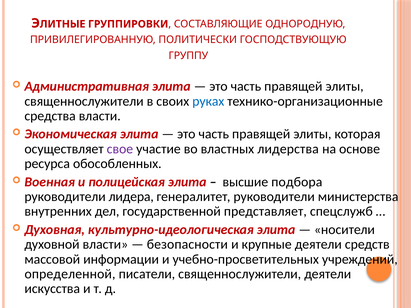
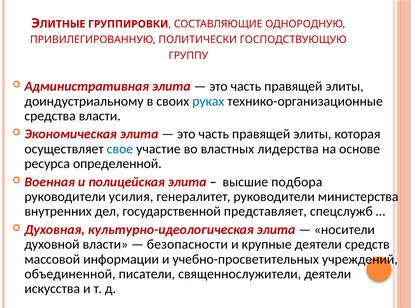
священнослужители: священнослужители -> доиндустриальному (84, 101)
свое colour: purple -> blue (120, 149)
обособленных: обособленных -> определенной (117, 164)
лидера: лидера -> усилия (131, 197)
определенной: определенной -> объединенной (70, 274)
